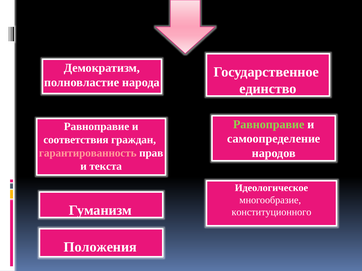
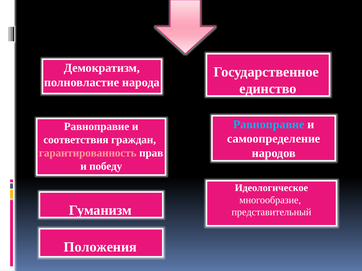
Равноправие colour: light green -> light blue (269, 125)
текста: текста -> победу (106, 166)
конституционного: конституционного -> представительный (271, 212)
